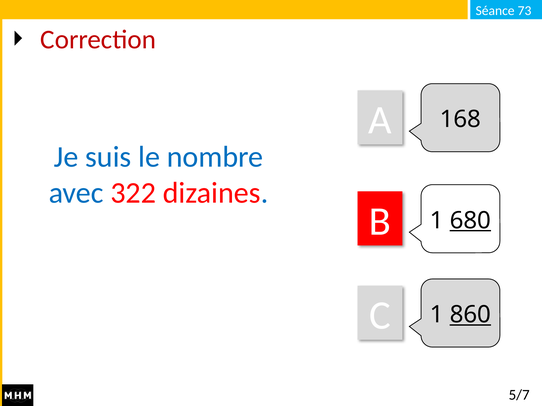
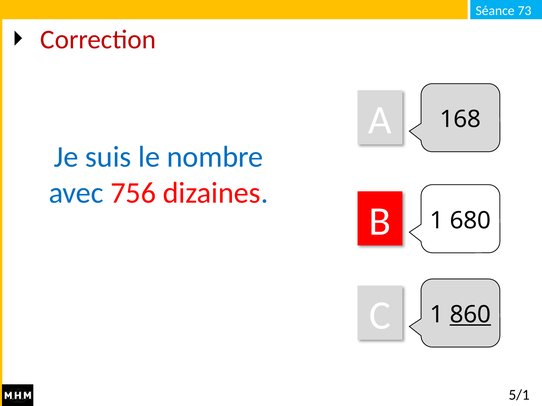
322: 322 -> 756 (133, 193)
680 underline: present -> none (470, 221)
5/7: 5/7 -> 5/1 (519, 395)
